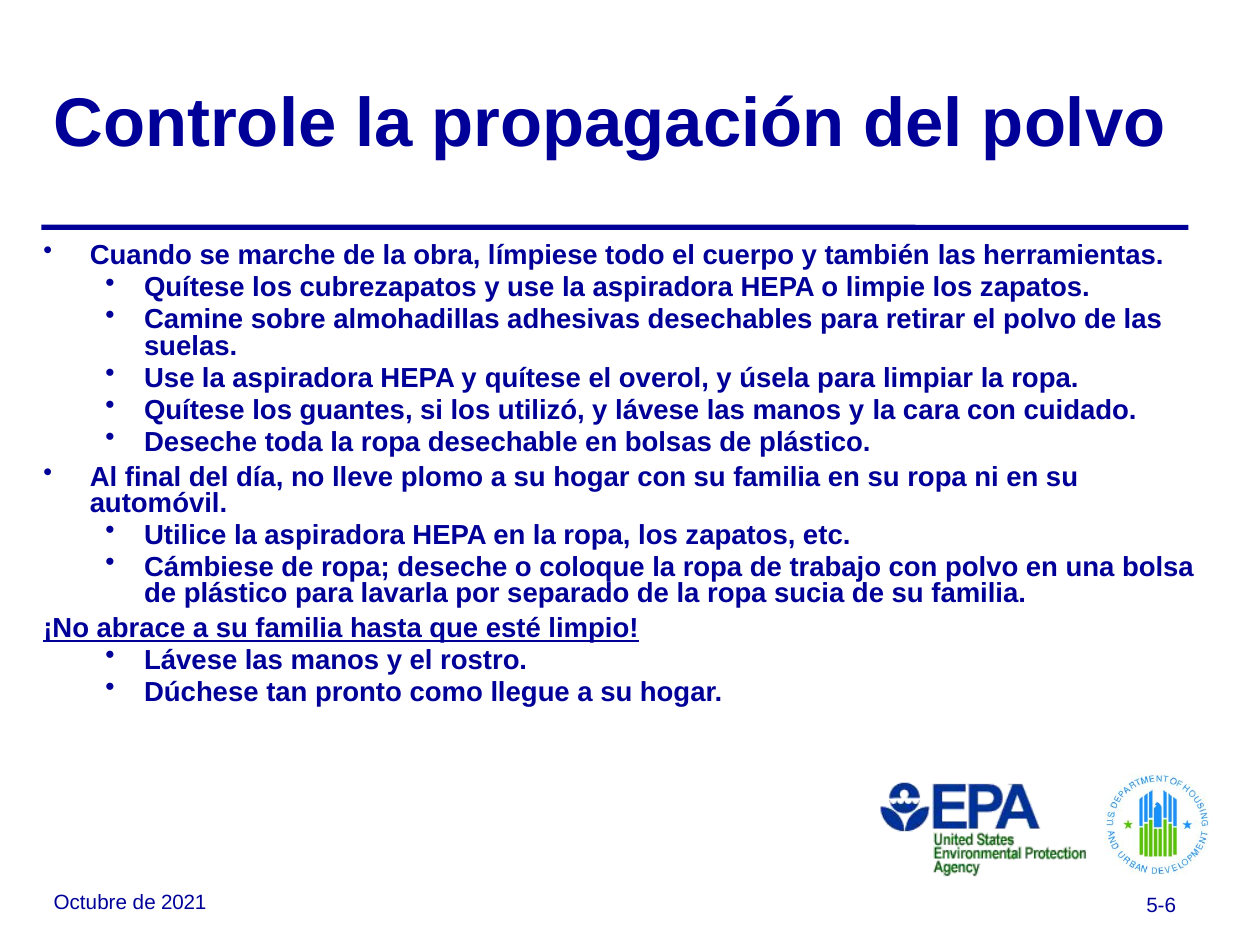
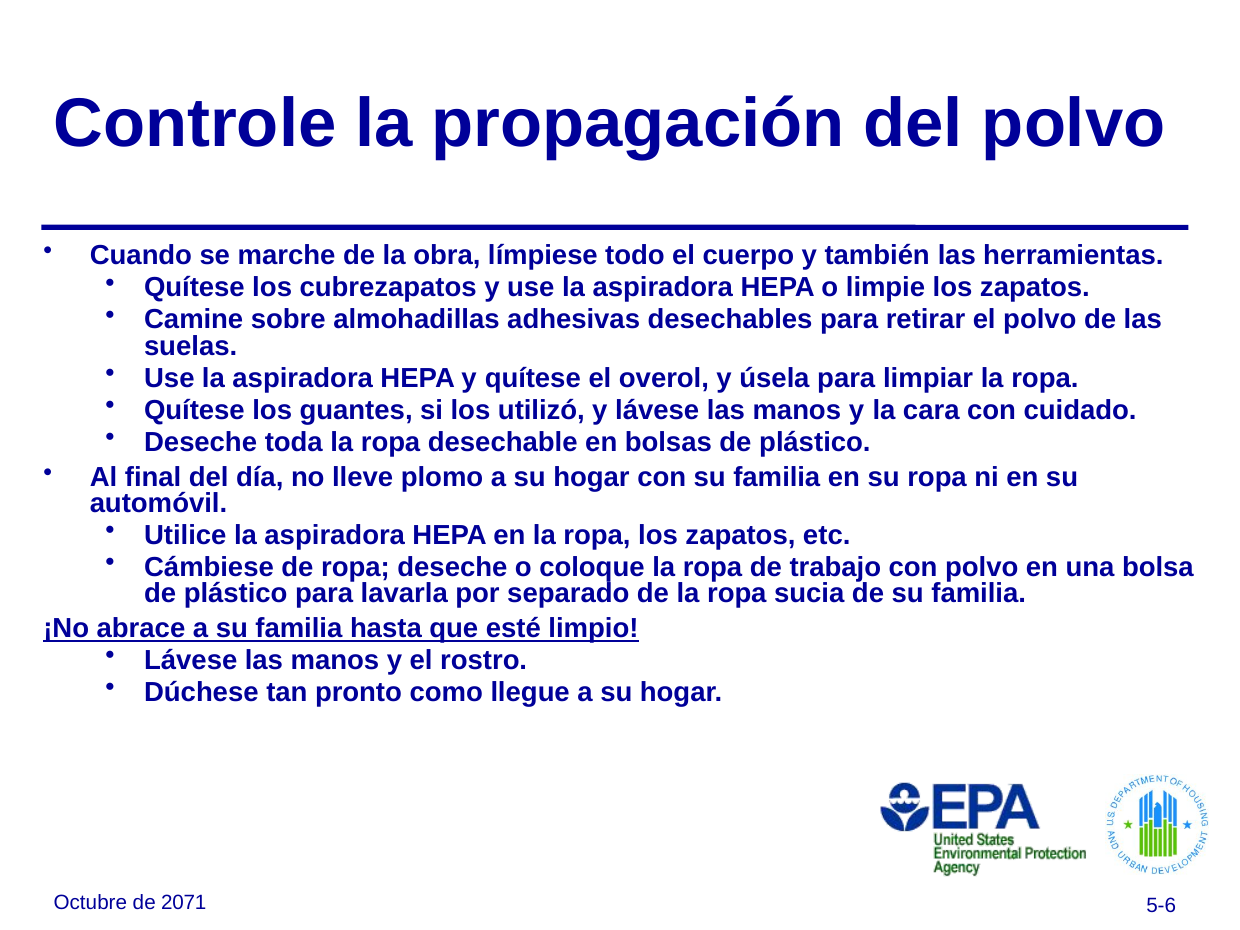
2021: 2021 -> 2071 (184, 903)
